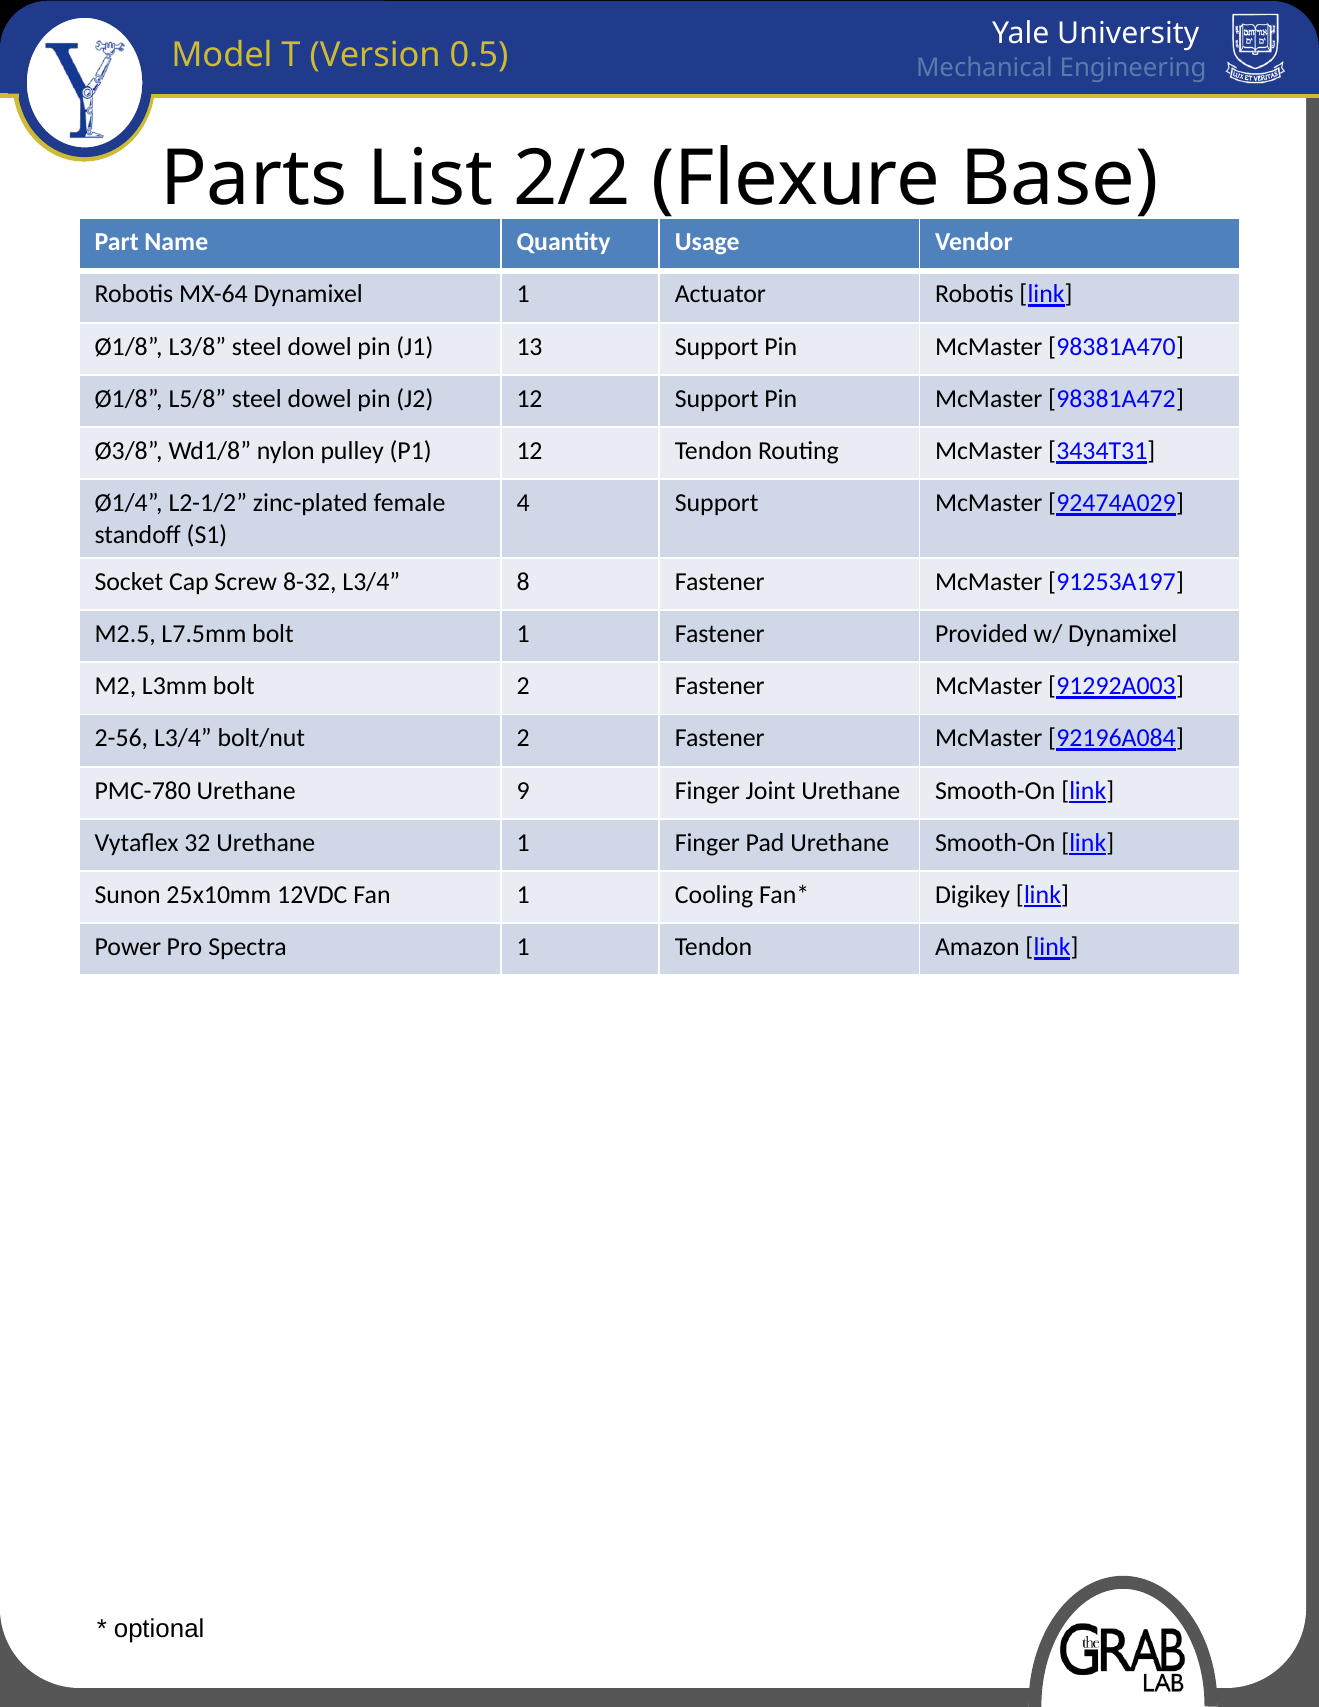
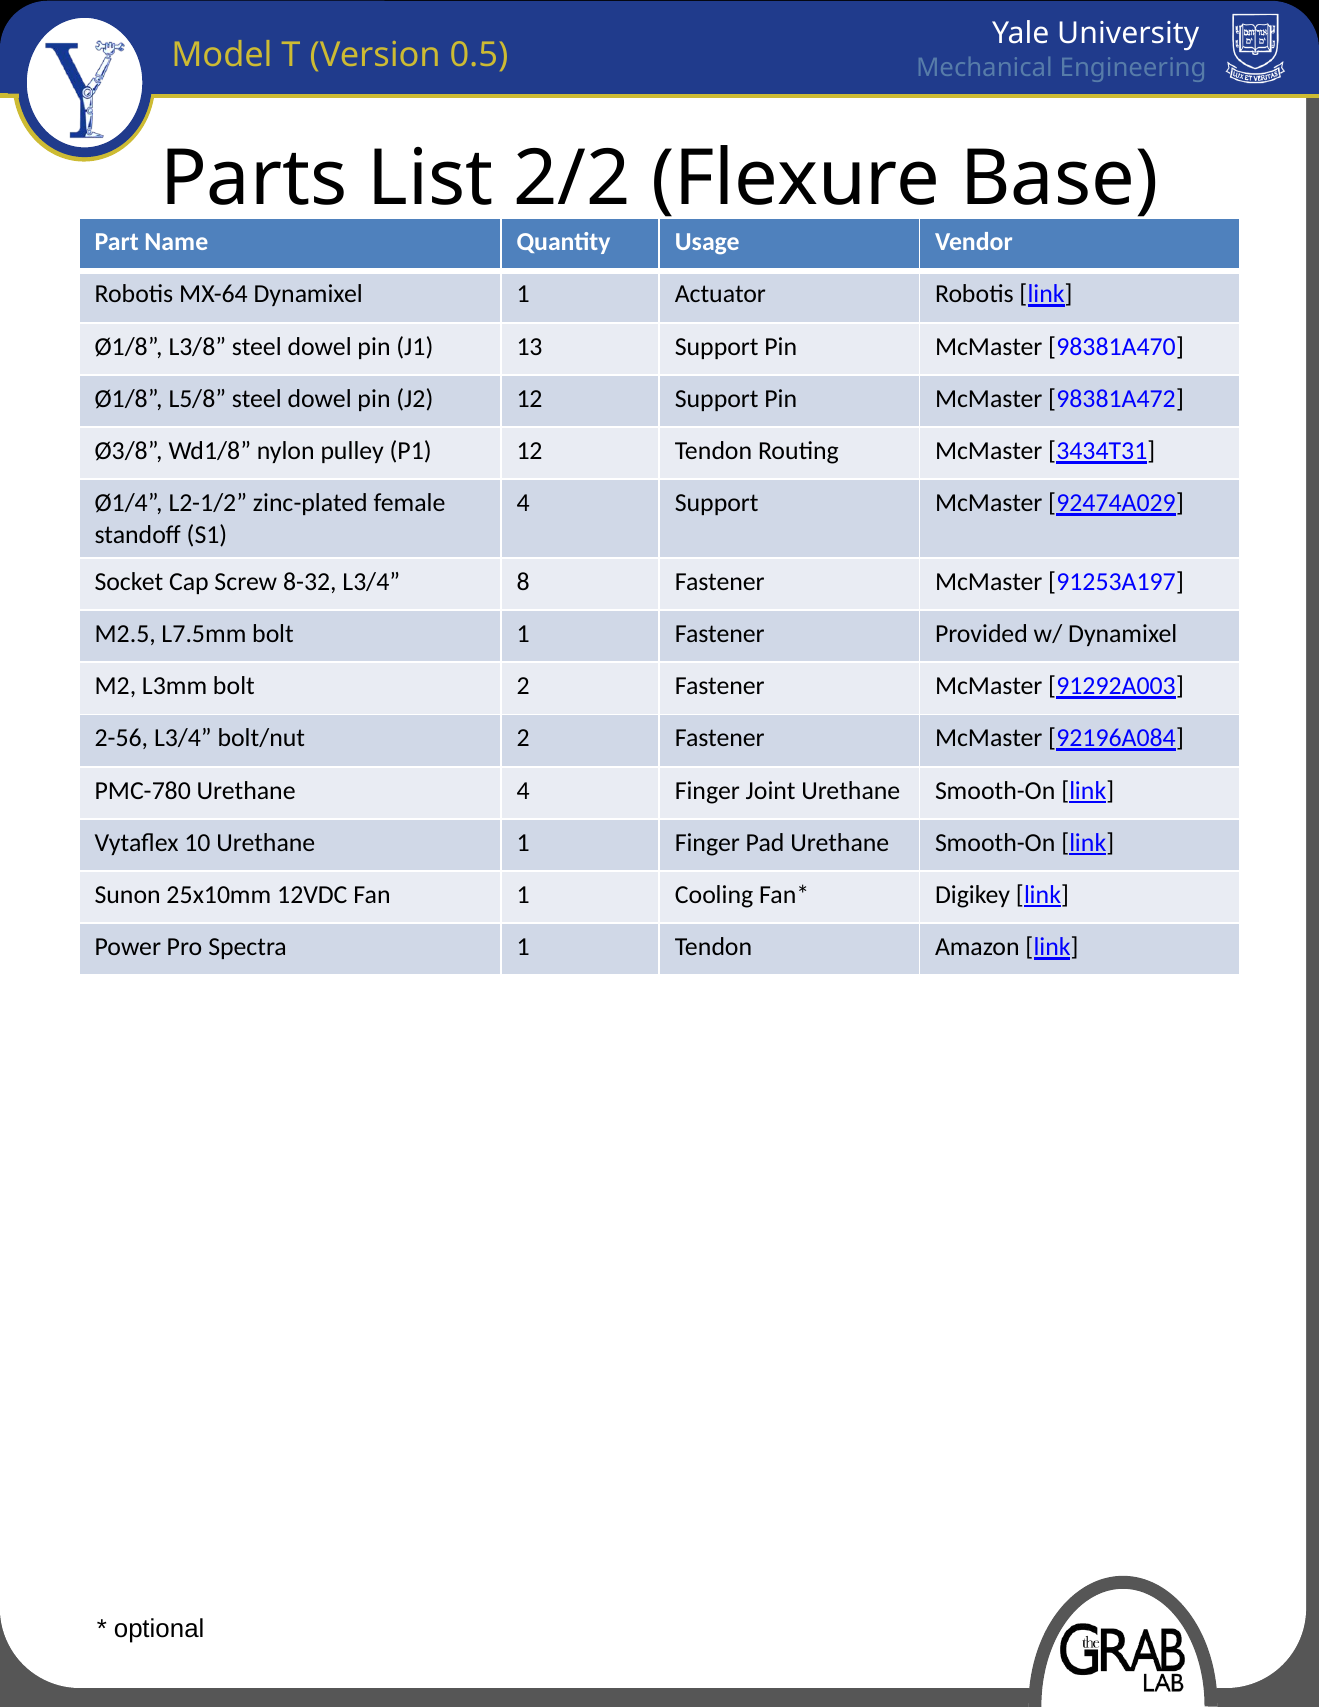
Urethane 9: 9 -> 4 (523, 790)
32: 32 -> 10 (197, 843)
